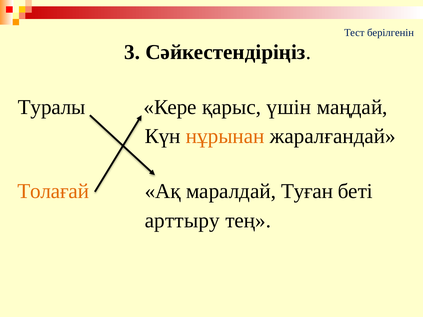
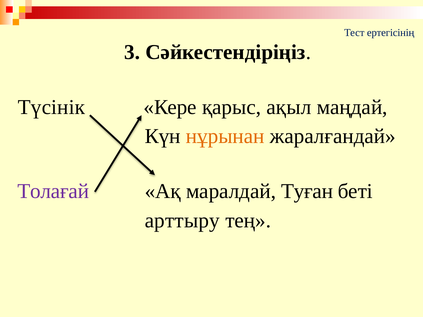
берілгенін: берілгенін -> ертегісінің (391, 33)
Туралы: Туралы -> Түсінік (51, 107)
үшін: үшін -> ақыл (289, 107)
Толағай colour: orange -> purple (53, 191)
